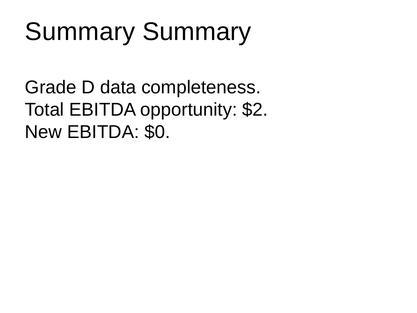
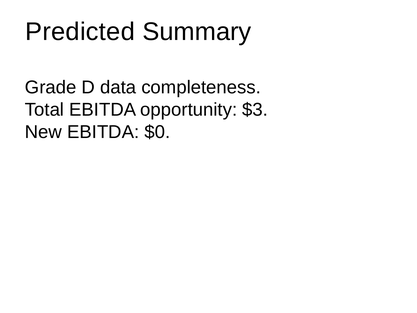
Summary: Summary -> Predicted (80, 32)
$2: $2 -> $3 (255, 110)
